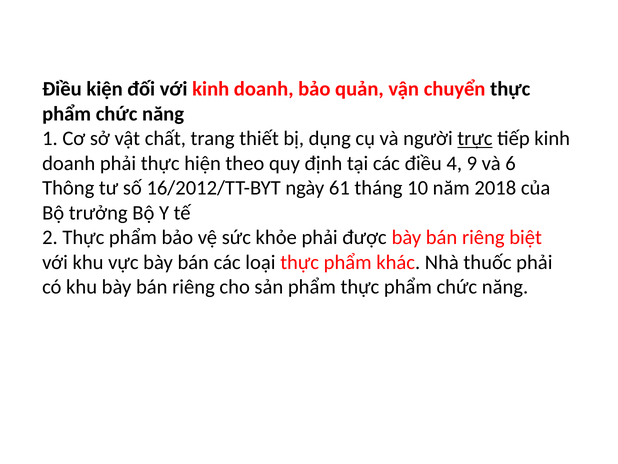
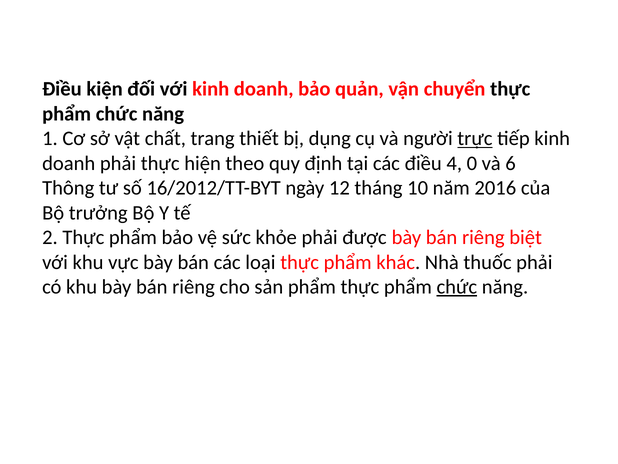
9: 9 -> 0 (472, 163)
61: 61 -> 12 (339, 188)
2018: 2018 -> 2016 (495, 188)
chức underline: none -> present (457, 287)
